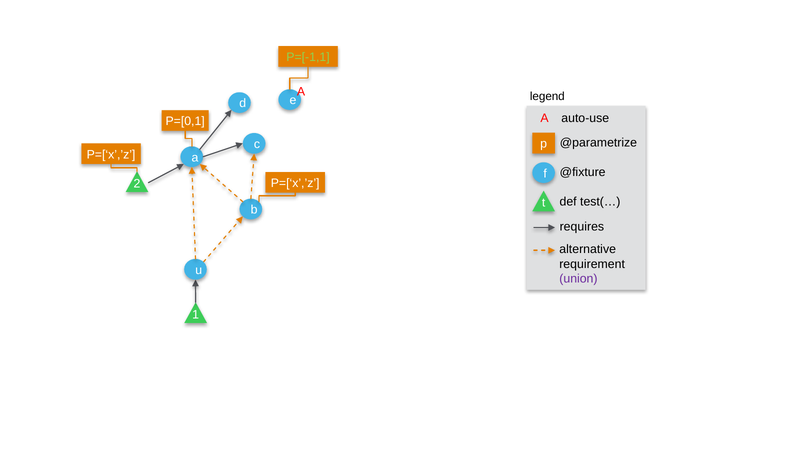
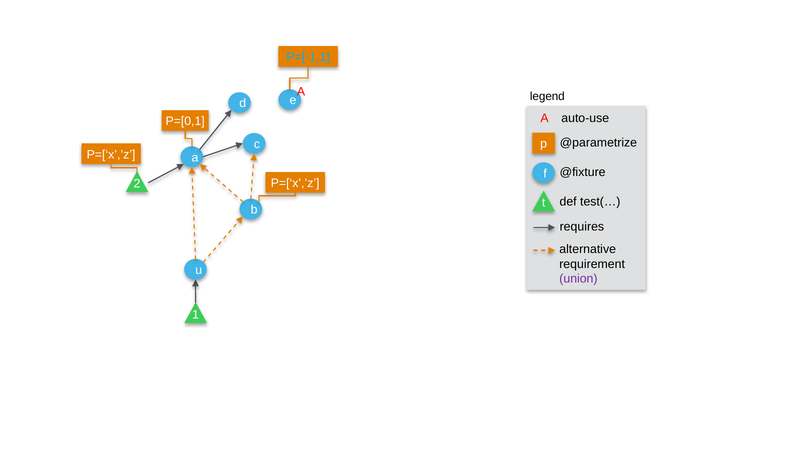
P=[-1,1 colour: light green -> light blue (308, 57)
